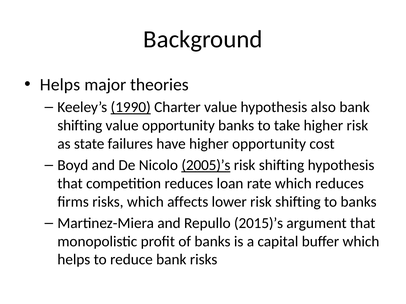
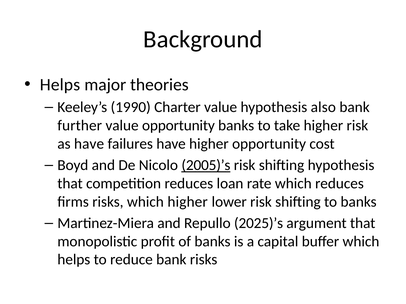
1990 underline: present -> none (131, 107)
shifting: shifting -> further (80, 126)
as state: state -> have (89, 144)
which affects: affects -> higher (188, 202)
2015)’s: 2015)’s -> 2025)’s (259, 223)
